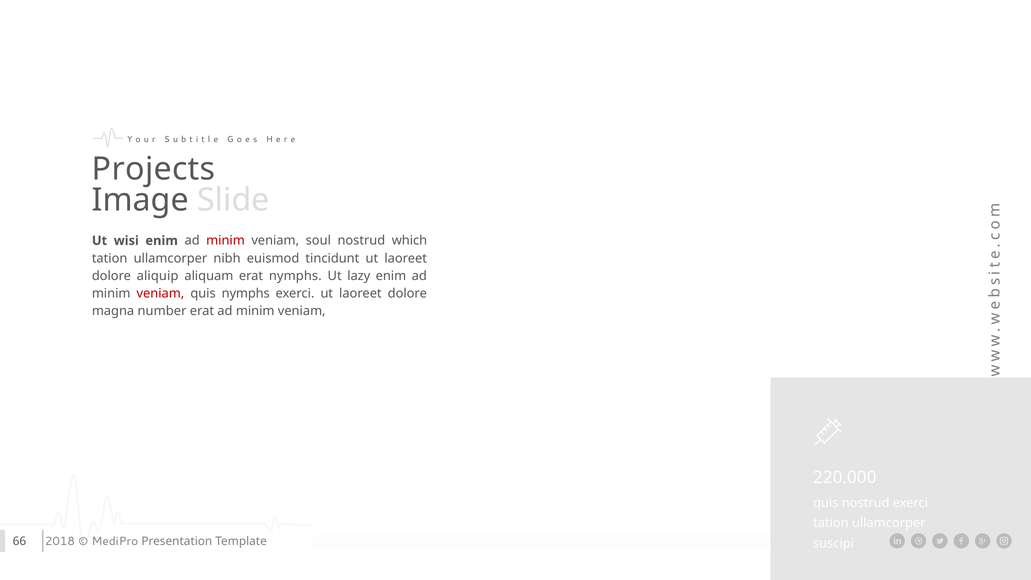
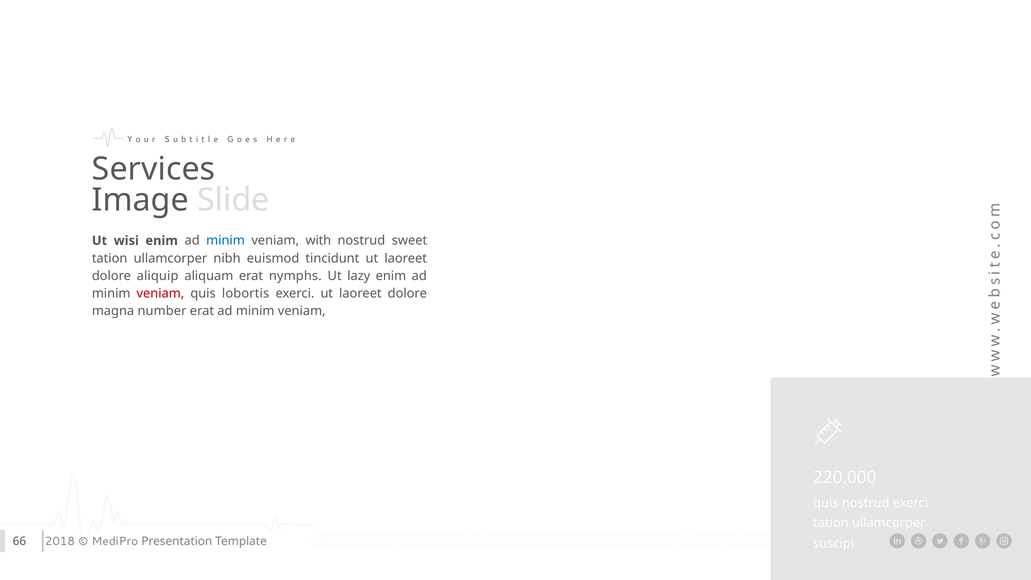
Projects: Projects -> Services (154, 169)
minim colour: red -> blue (225, 241)
soul: soul -> with (318, 241)
which: which -> sweet (409, 241)
quis nymphs: nymphs -> lobortis (246, 294)
